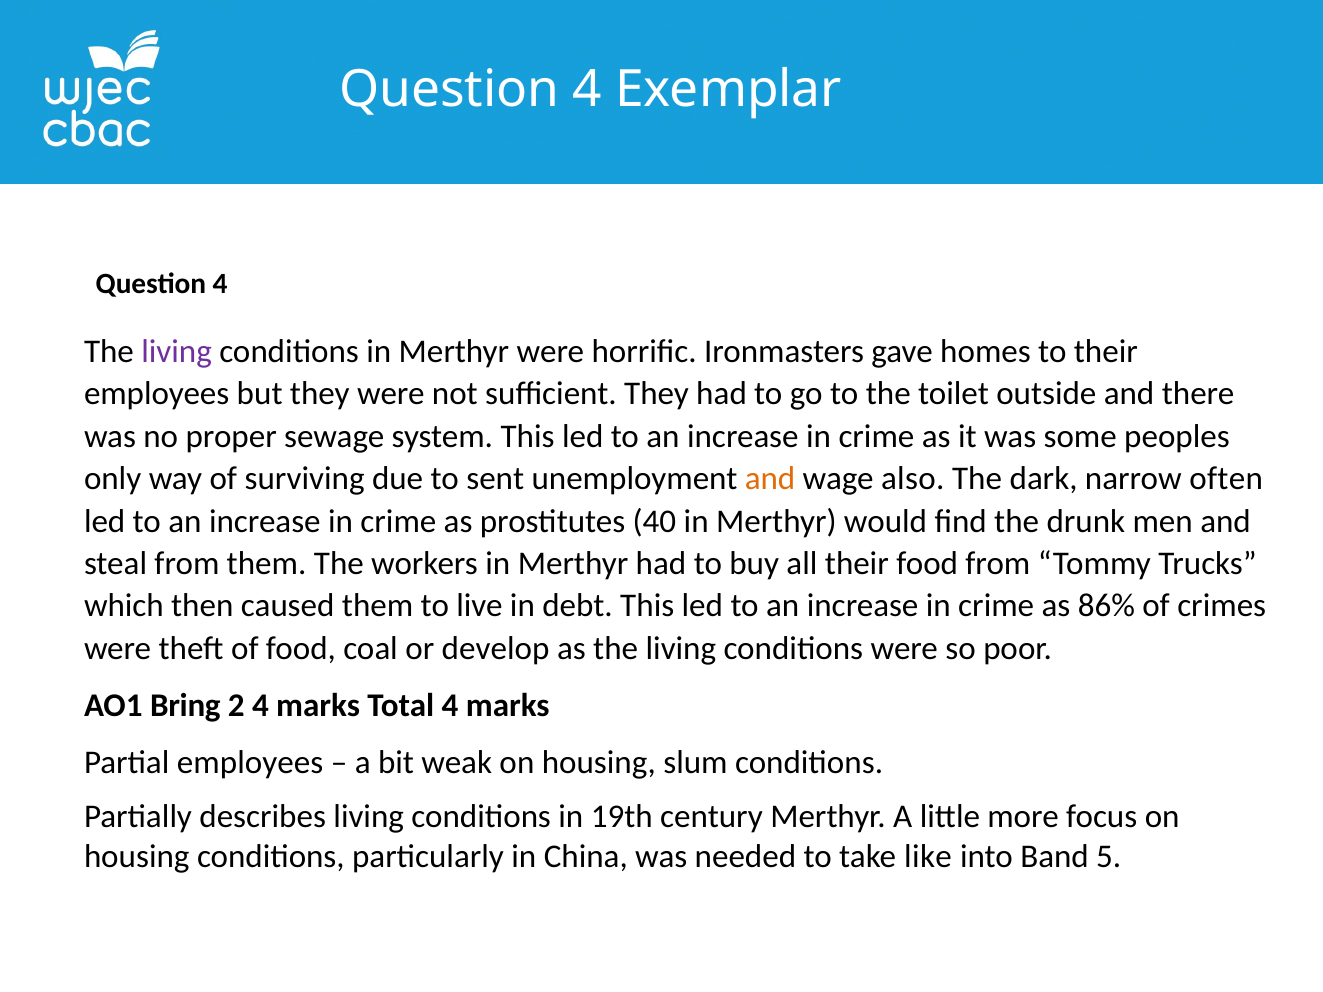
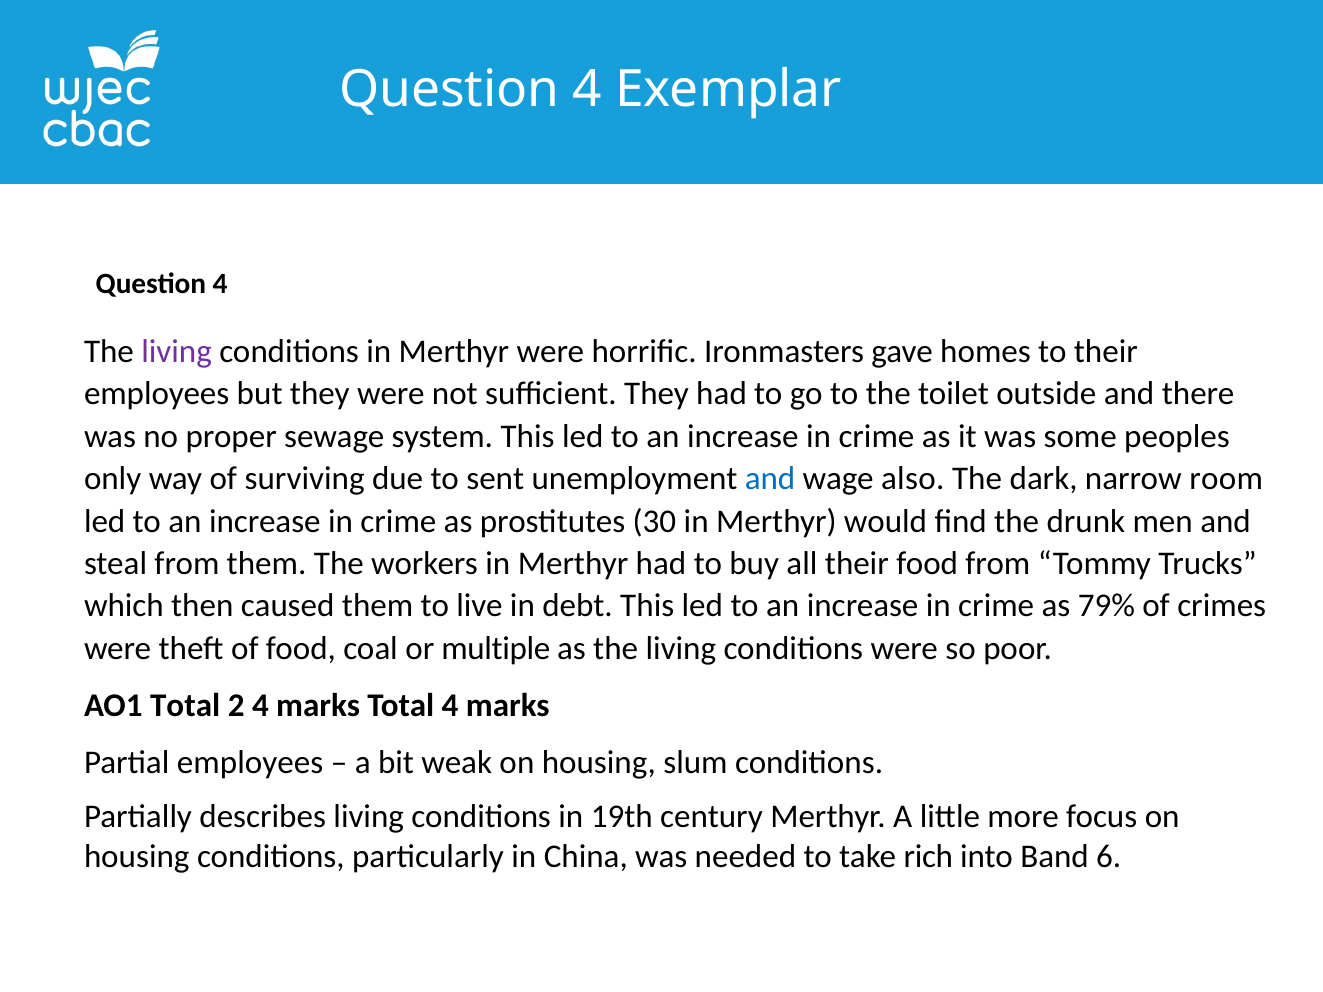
and colour: orange -> blue (770, 479)
often: often -> room (1226, 479)
40: 40 -> 30 (654, 521)
86%: 86% -> 79% (1106, 606)
develop: develop -> multiple (496, 649)
AO1 Bring: Bring -> Total (185, 706)
like: like -> rich (928, 857)
5: 5 -> 6 (1109, 857)
